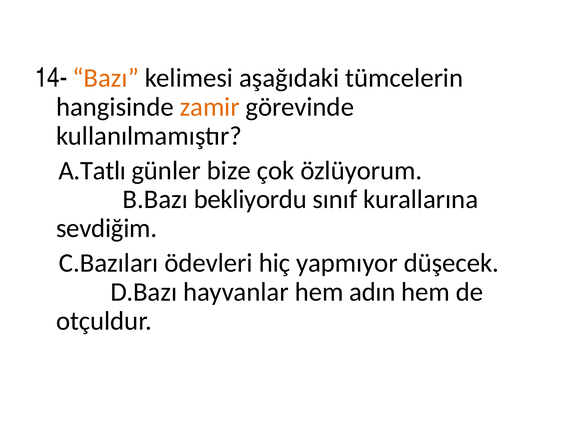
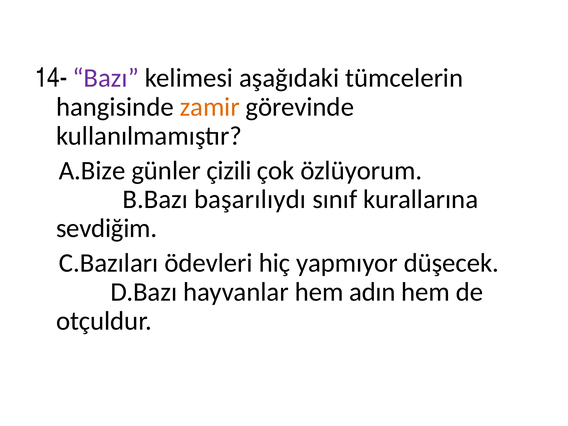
Bazı colour: orange -> purple (106, 78)
A.Tatlı: A.Tatlı -> A.Bize (92, 171)
bize: bize -> çizili (229, 171)
bekliyordu: bekliyordu -> başarılıydı (250, 199)
